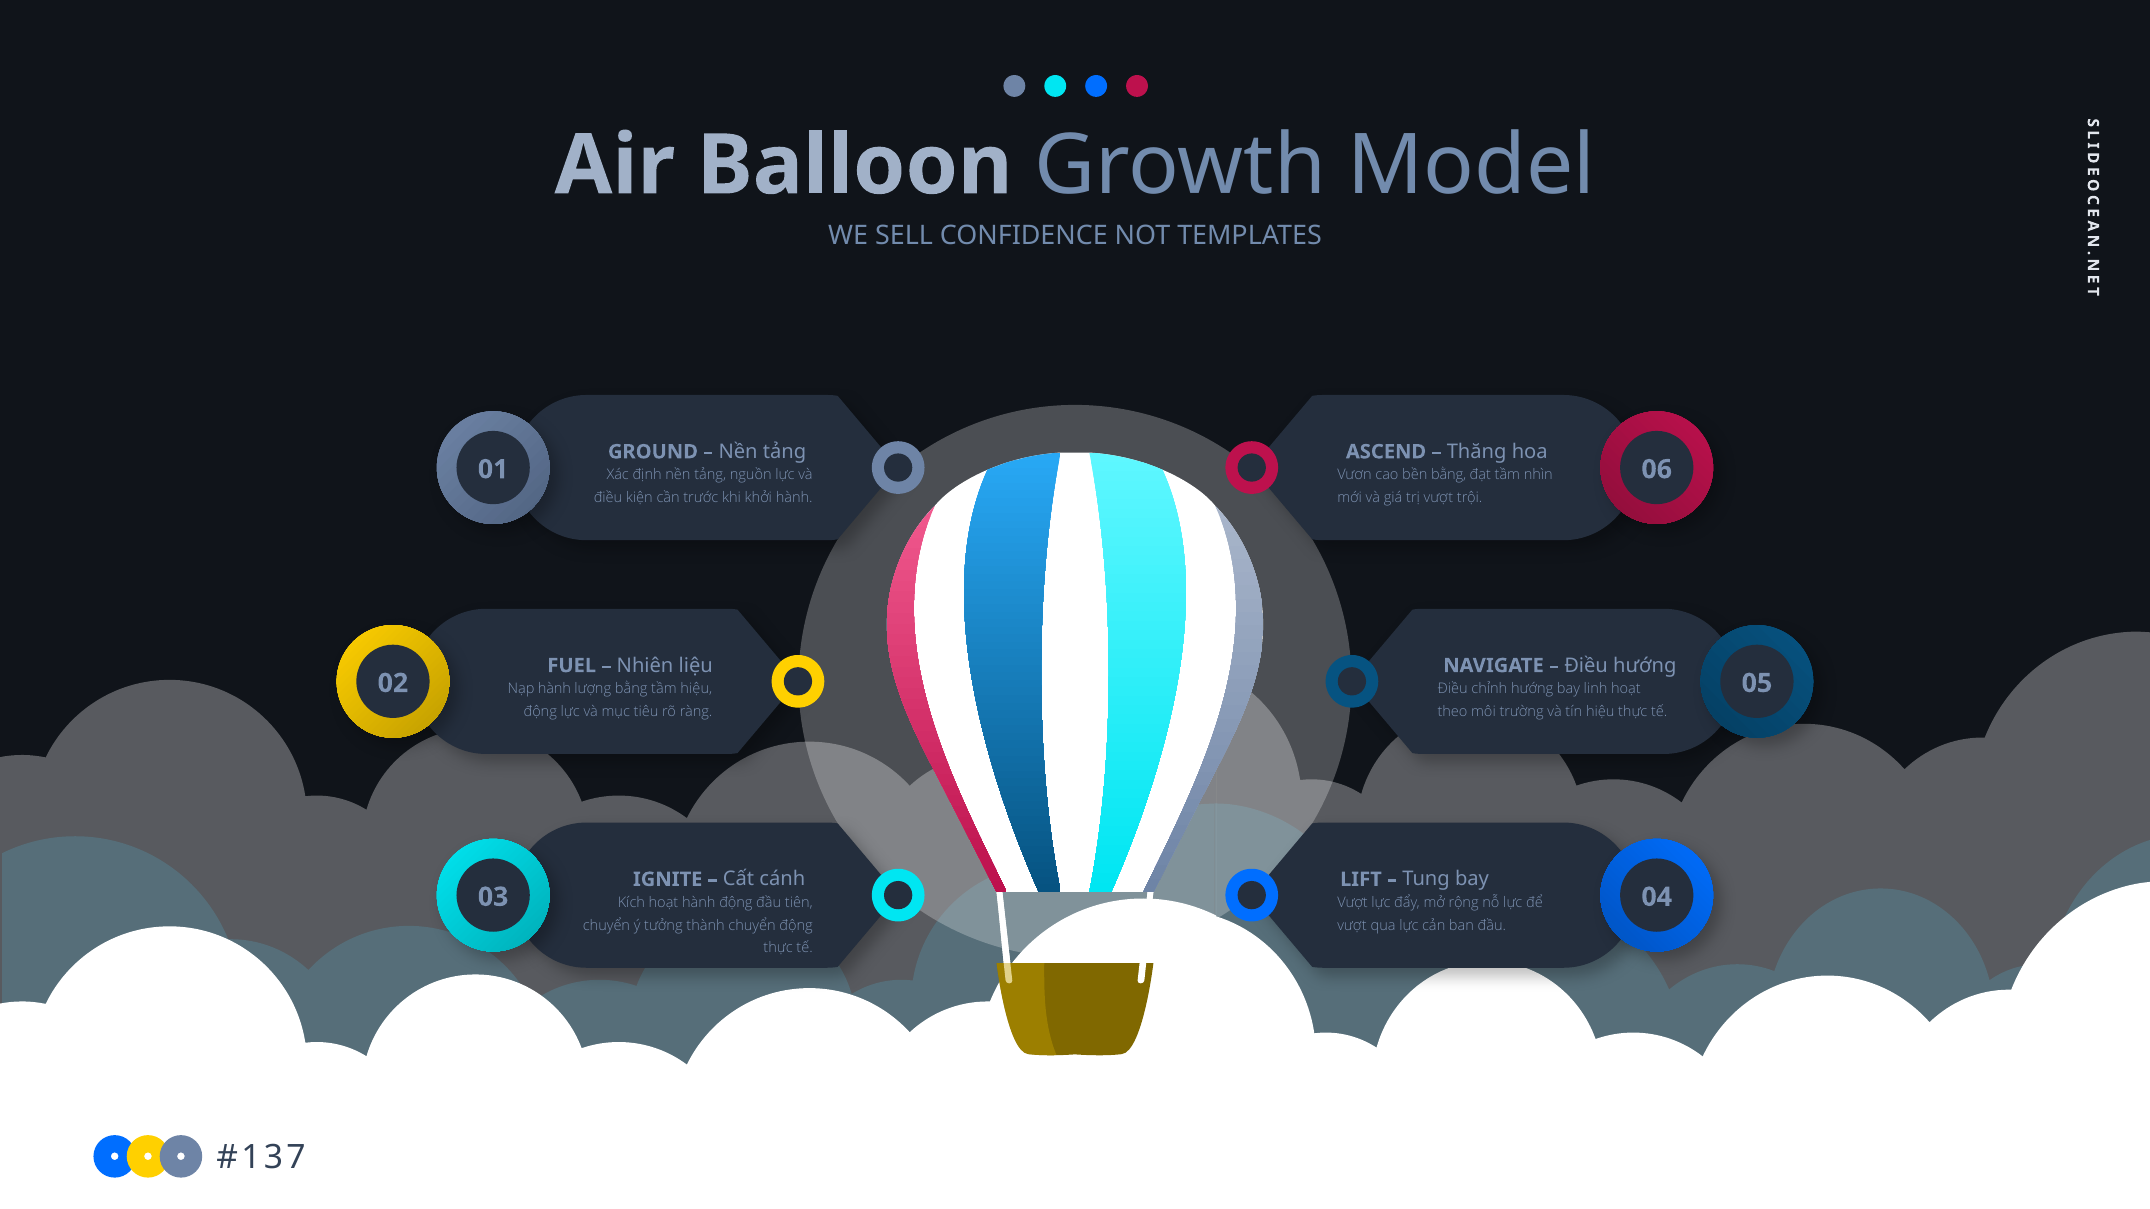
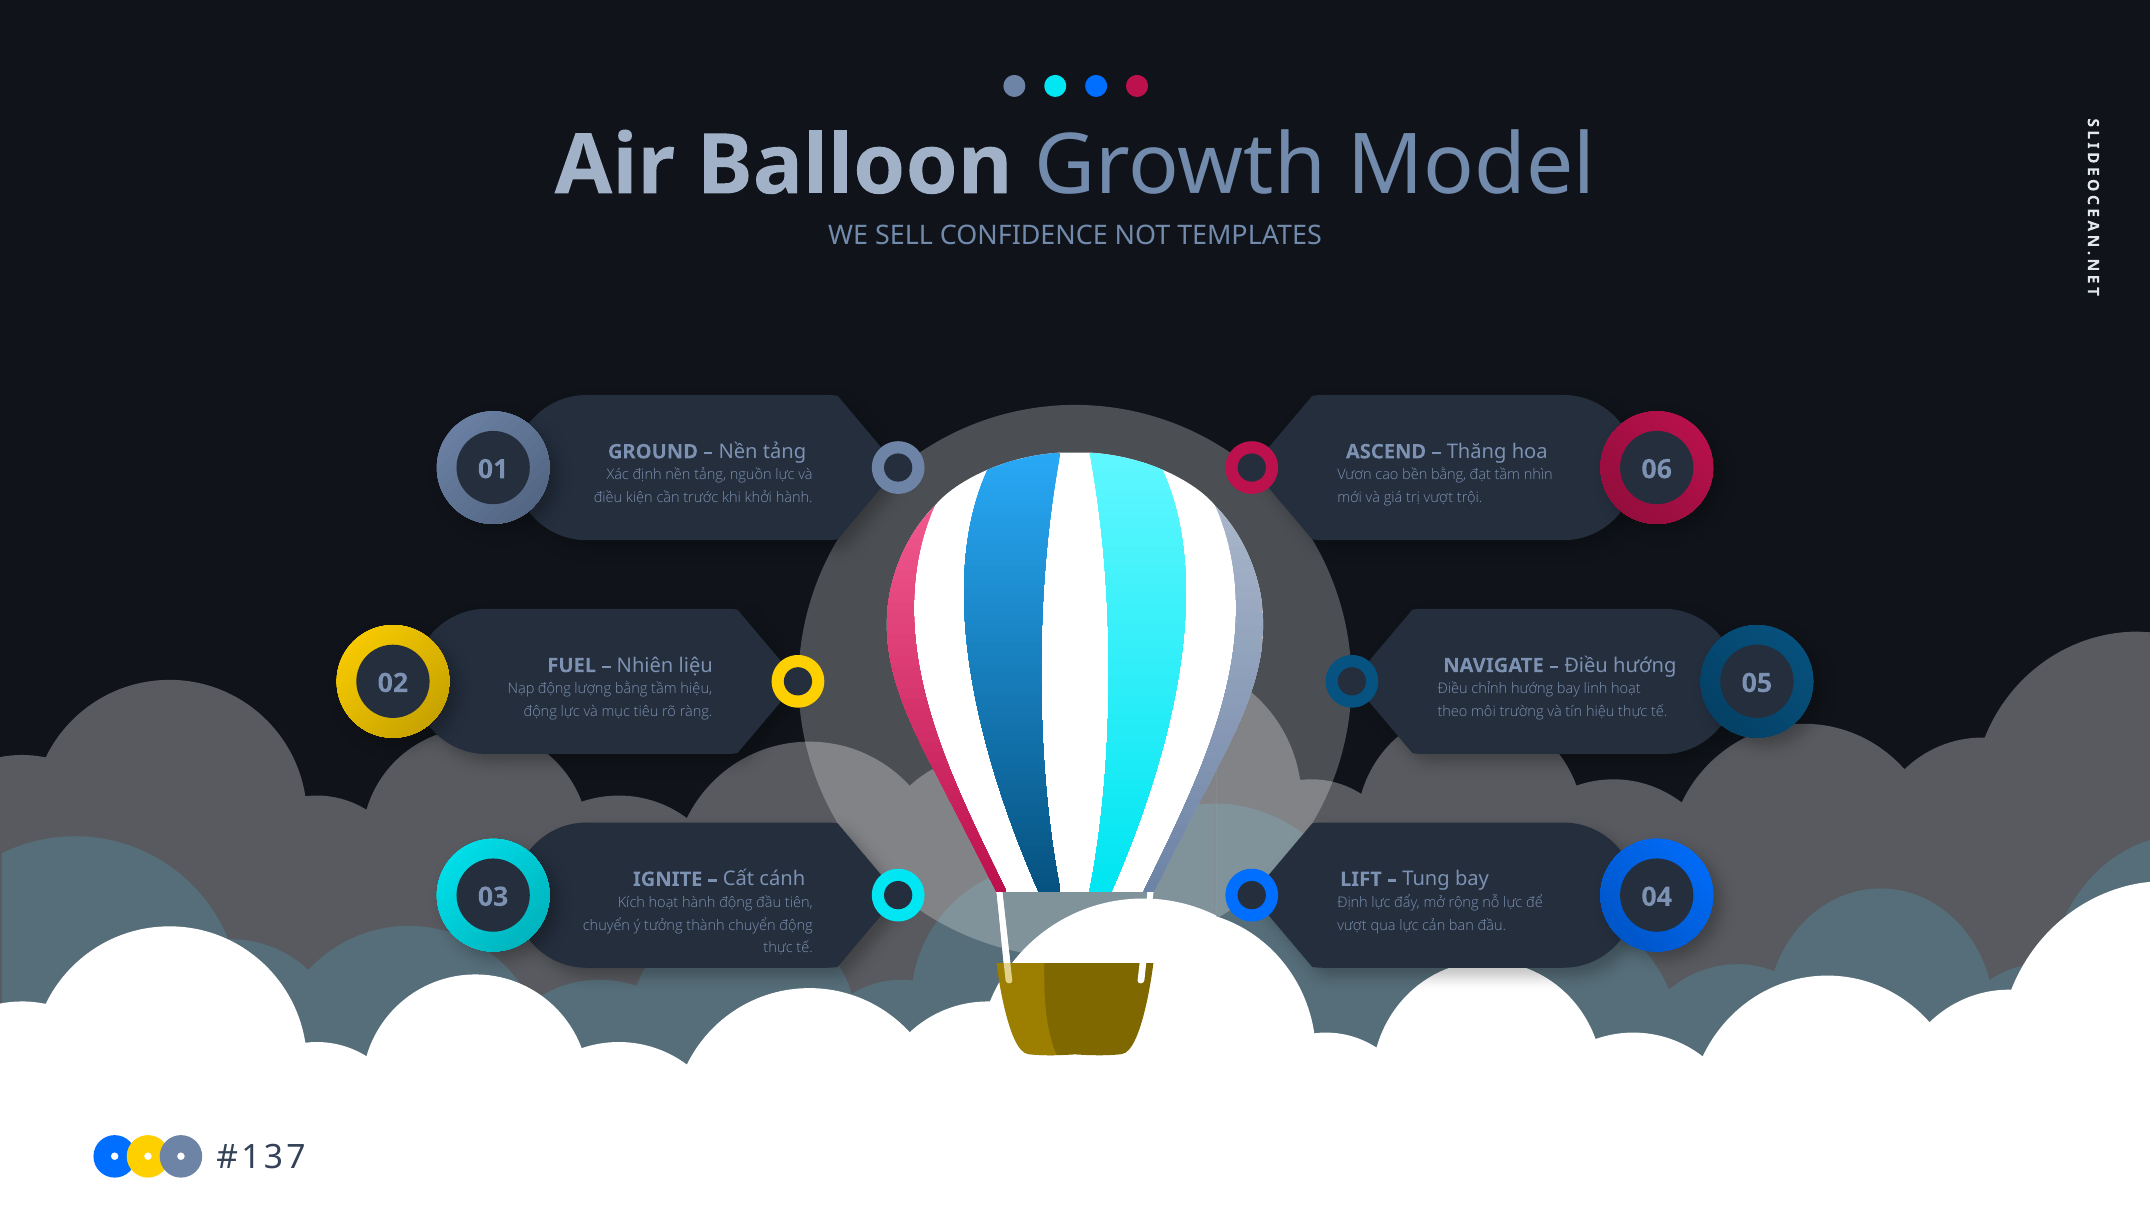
Nạp hành: hành -> động (554, 689)
Vượt: Vượt -> Định (1353, 903)
